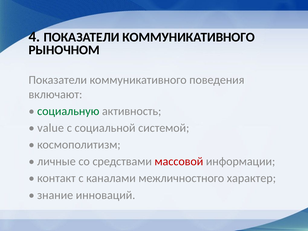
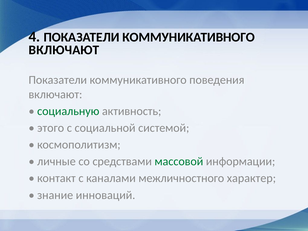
РЫНОЧНОМ: РЫНОЧНОМ -> ВКЛЮЧАЮТ (64, 50)
value: value -> этого (51, 128)
массовой colour: red -> green (179, 161)
